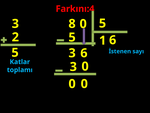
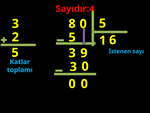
Farkını:4: Farkını:4 -> Sayıdır:4 (75, 9)
6: 6 -> 9 (84, 53)
